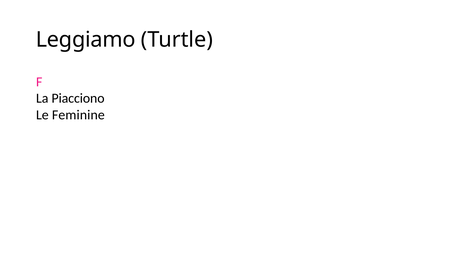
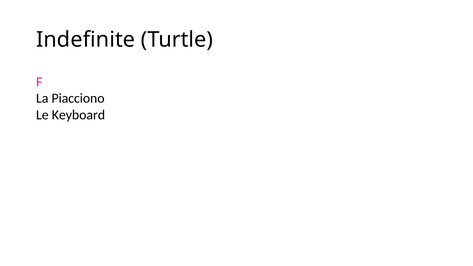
Leggiamo: Leggiamo -> Indefinite (86, 40)
Feminine: Feminine -> Keyboard (78, 115)
